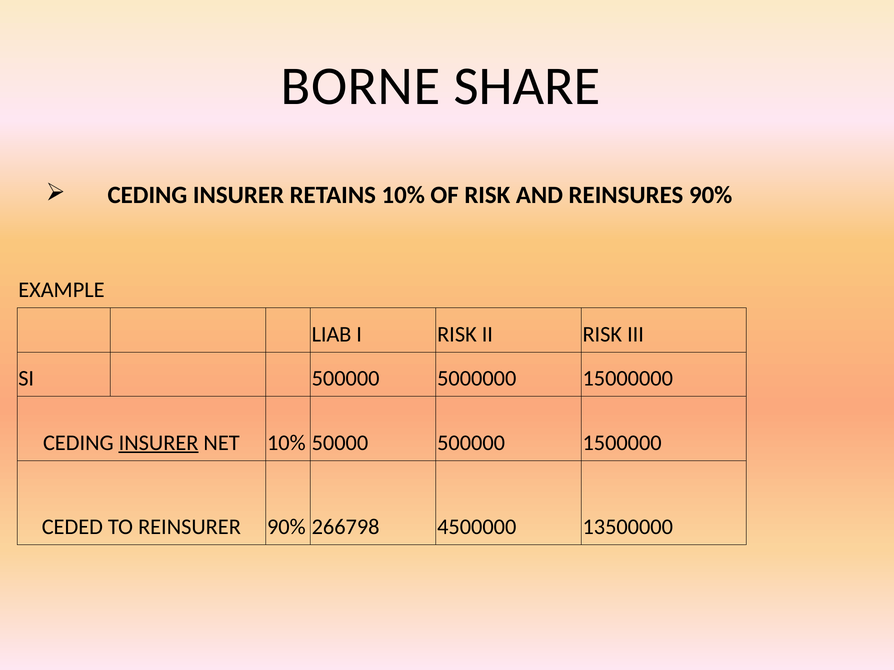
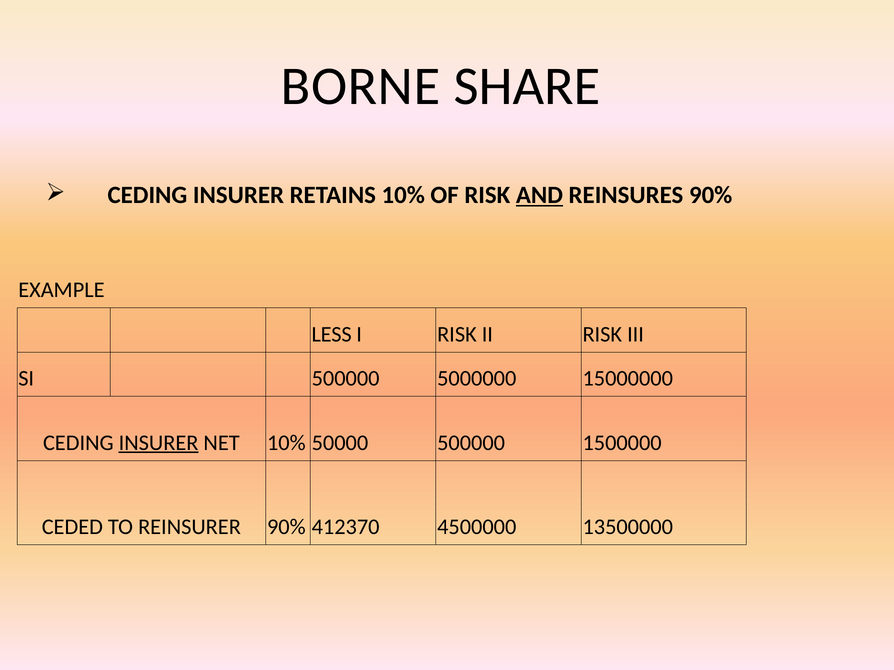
AND underline: none -> present (539, 195)
LIAB: LIAB -> LESS (332, 335)
266798: 266798 -> 412370 (346, 528)
